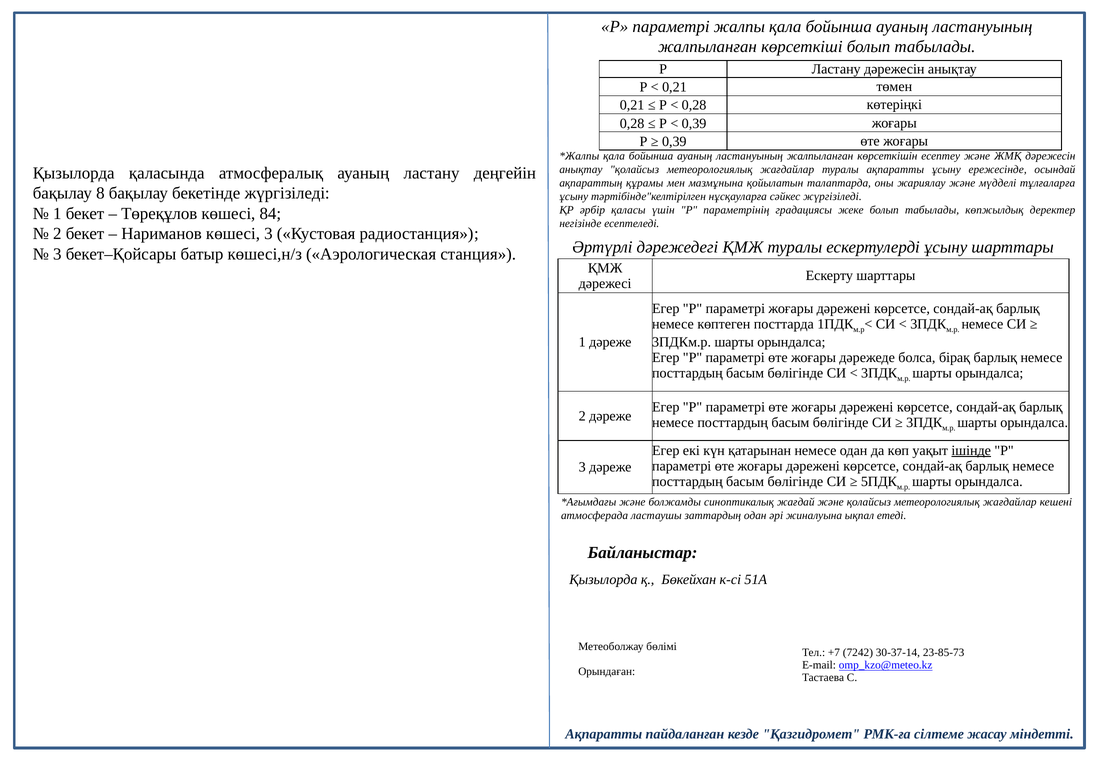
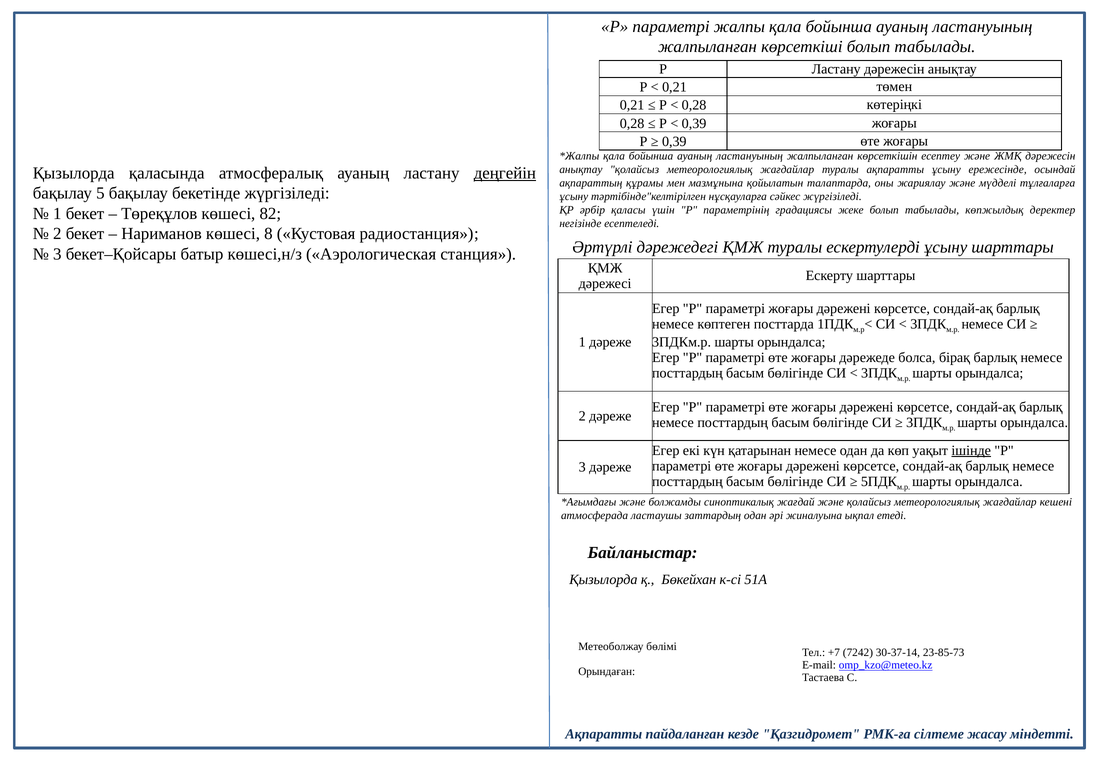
деңгейін underline: none -> present (505, 173)
8: 8 -> 5 (100, 193)
84: 84 -> 82 (270, 214)
көшесі 3: 3 -> 8 (268, 234)
